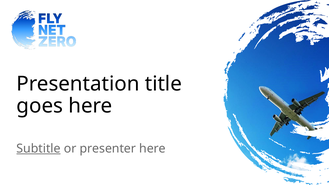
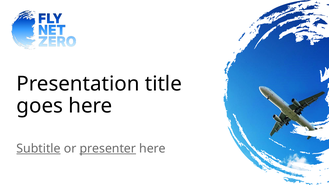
presenter underline: none -> present (108, 149)
